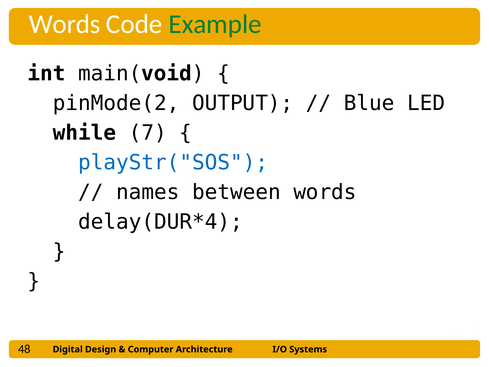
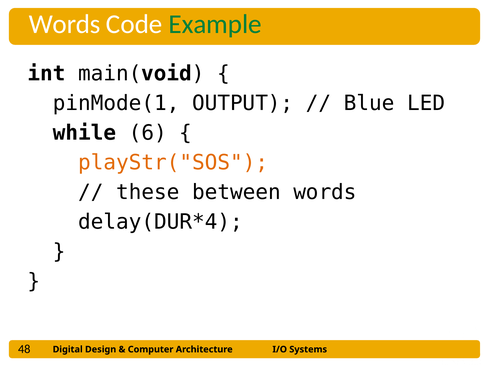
pinMode(2: pinMode(2 -> pinMode(1 (116, 103)
7: 7 -> 6 (148, 133)
playStr("SOS colour: blue -> orange (173, 162)
names: names -> these (148, 192)
